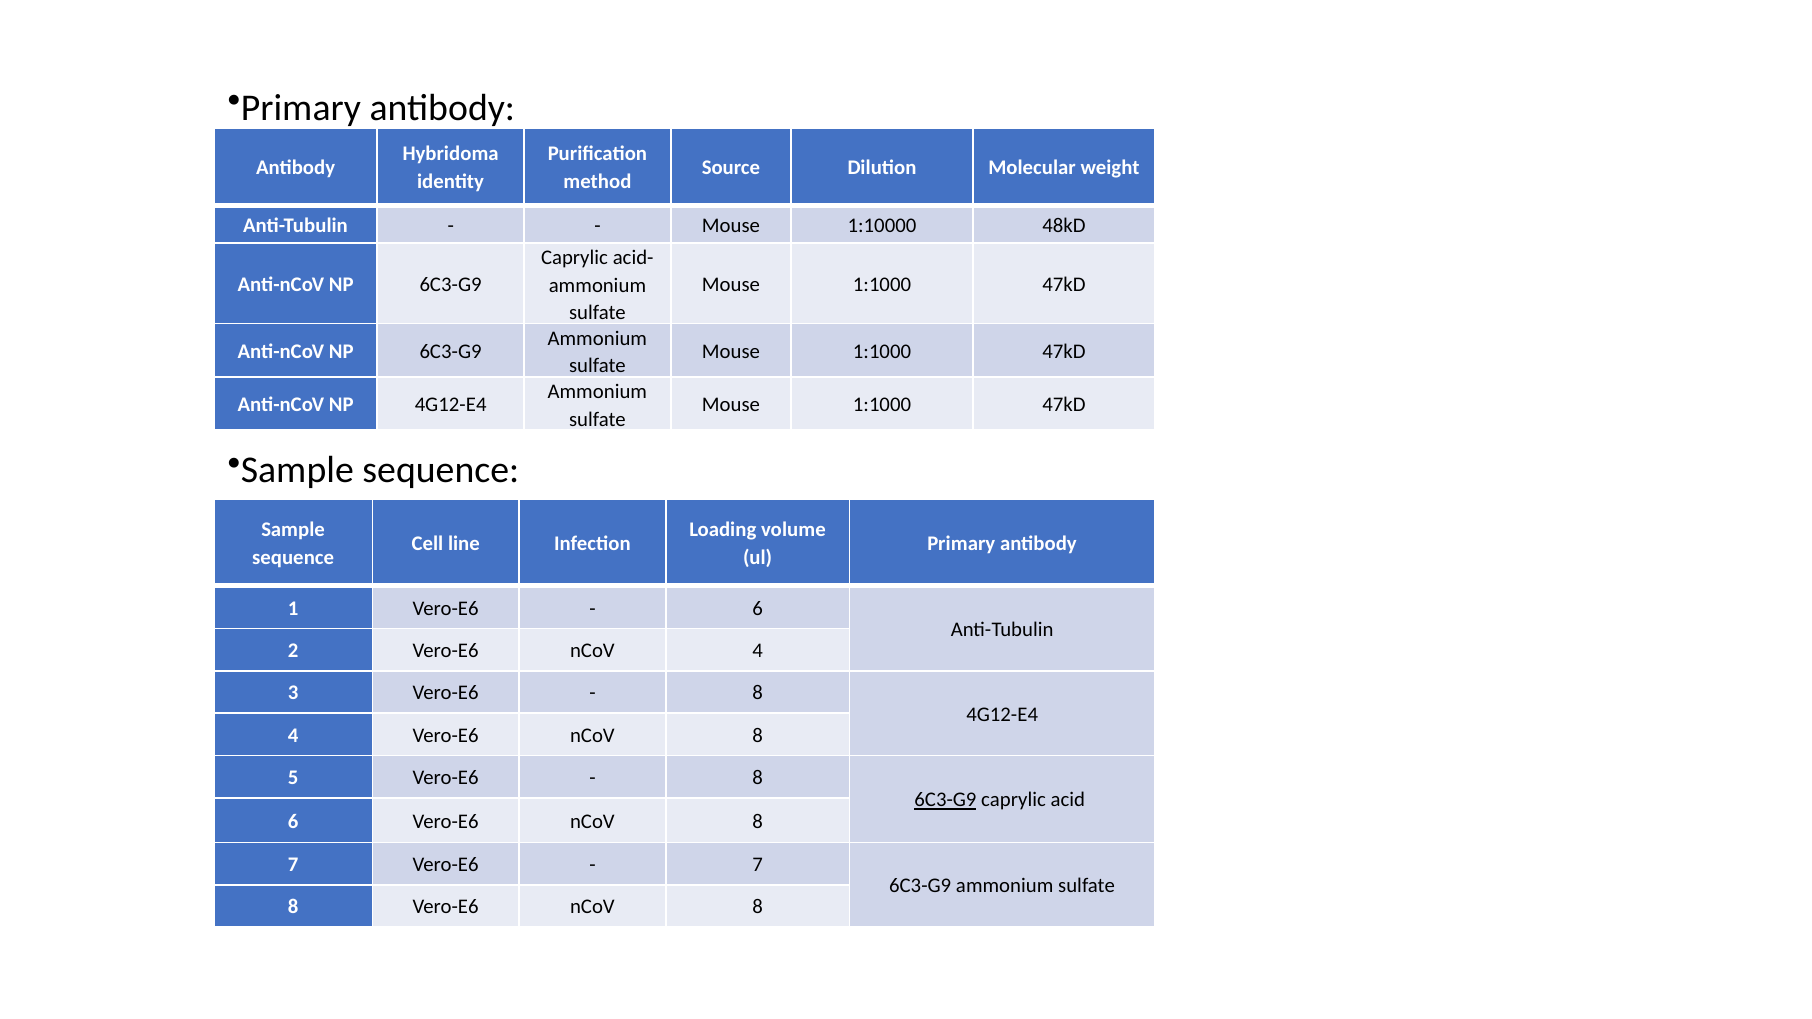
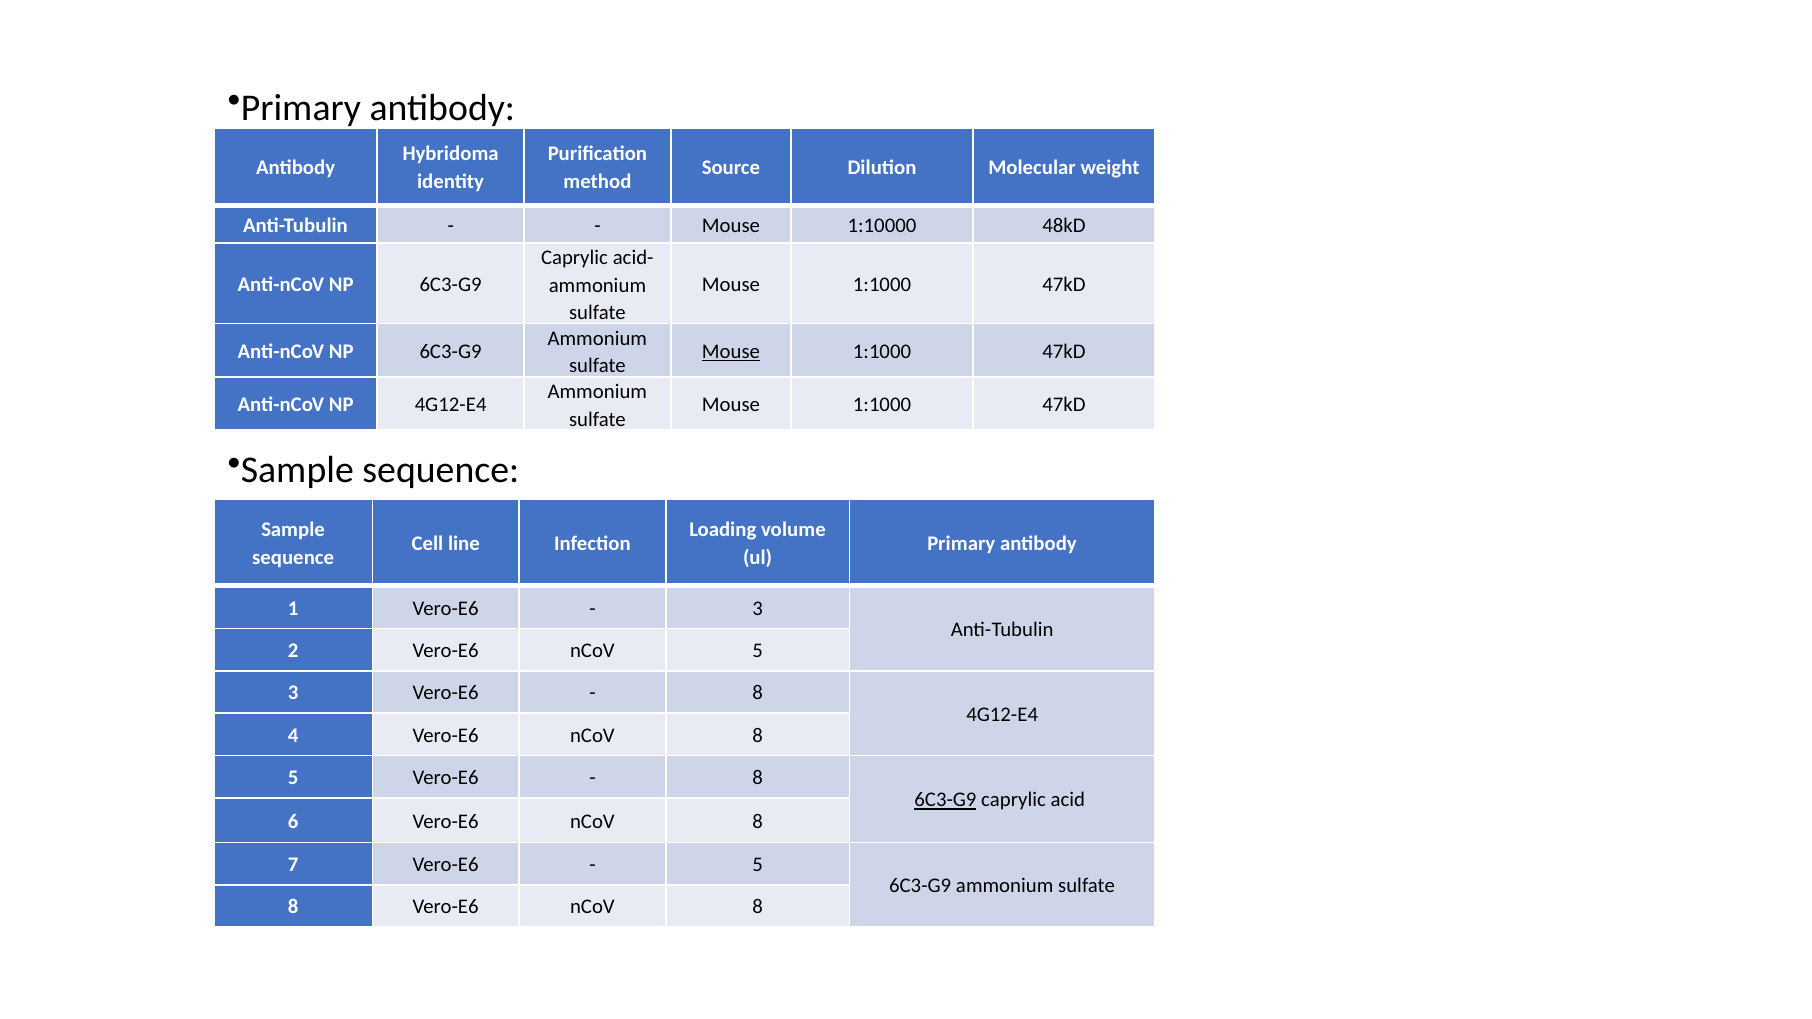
Mouse underline: none -> present (731, 352)
6: 6 -> 3 (758, 608)
nCoV 4: 4 -> 5 (758, 651)
7: 7 -> 5 (758, 865)
